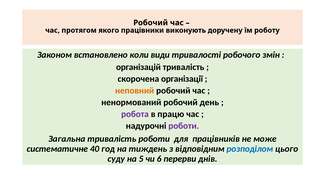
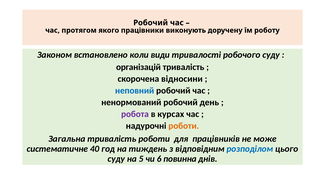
робочого змін: змін -> суду (271, 55)
організації: організації -> відносини (182, 79)
неповний colour: orange -> blue (135, 90)
працю: працю -> курсах (171, 114)
роботи colour: purple -> orange (184, 126)
перерви: перерви -> повинна (180, 159)
